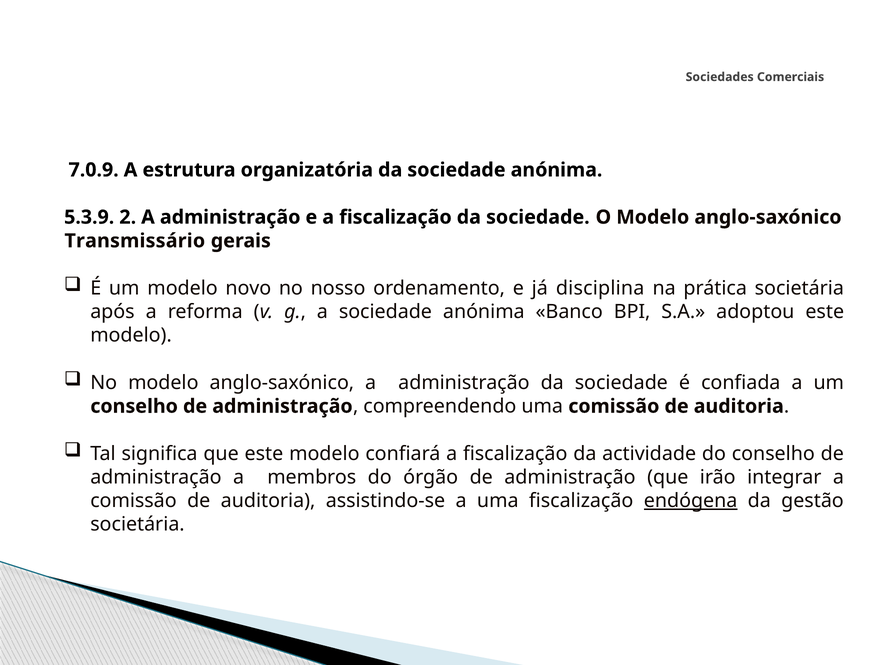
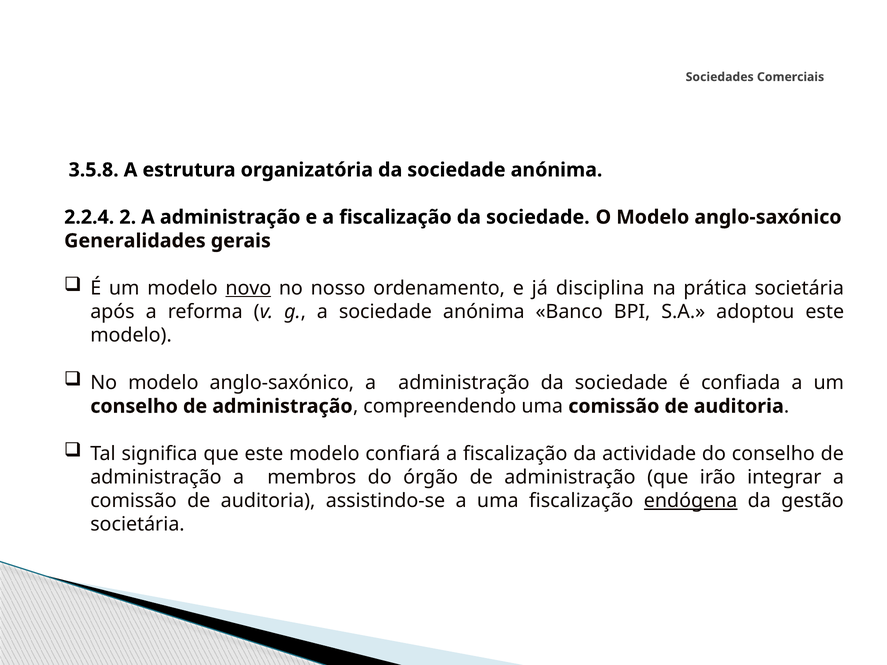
7.0.9: 7.0.9 -> 3.5.8 (94, 170)
5.3.9: 5.3.9 -> 2.2.4 (89, 217)
Transmissário: Transmissário -> Generalidades (135, 241)
novo underline: none -> present (248, 288)
